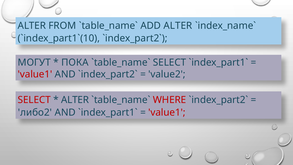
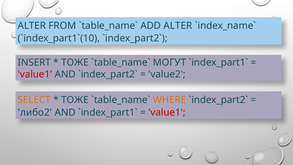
МОГУТ: МОГУТ -> INSERT (34, 62)
ПОКА: ПОКА -> ТОЖЕ (75, 62)
SELECT: SELECT -> МОГУТ (169, 62)
SELECT colour: red -> orange (34, 100)
ALTER: ALTER -> ТОЖЕ (75, 100)
WHERE colour: red -> orange (170, 100)
